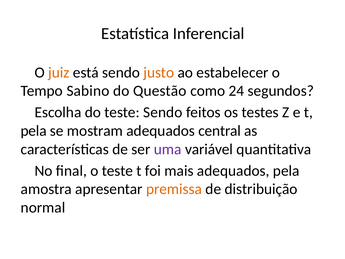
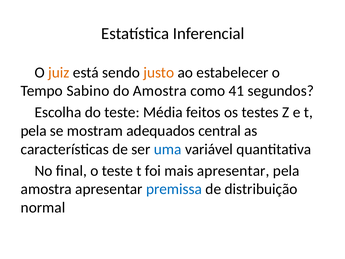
do Questão: Questão -> Amostra (160, 91)
24: 24 -> 41 (236, 91)
teste Sendo: Sendo -> Média (163, 112)
uma colour: purple -> blue (168, 149)
mais adequados: adequados -> apresentar (233, 171)
premissa colour: orange -> blue (174, 189)
